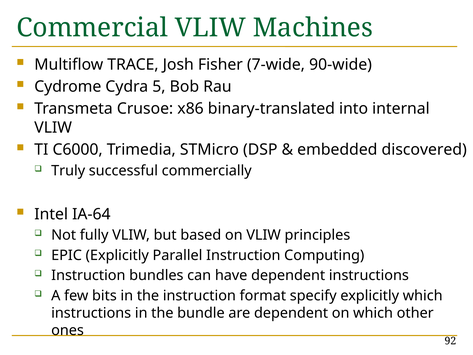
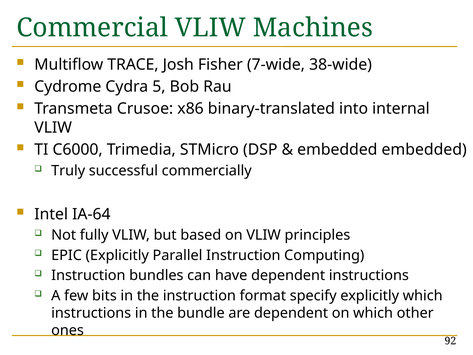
90-wide: 90-wide -> 38-wide (341, 64)
embedded discovered: discovered -> embedded (424, 150)
